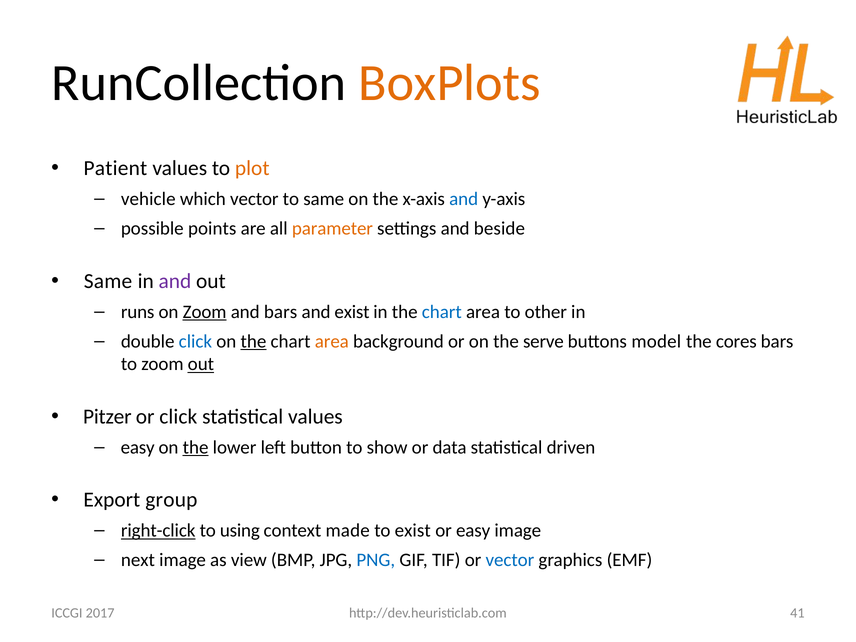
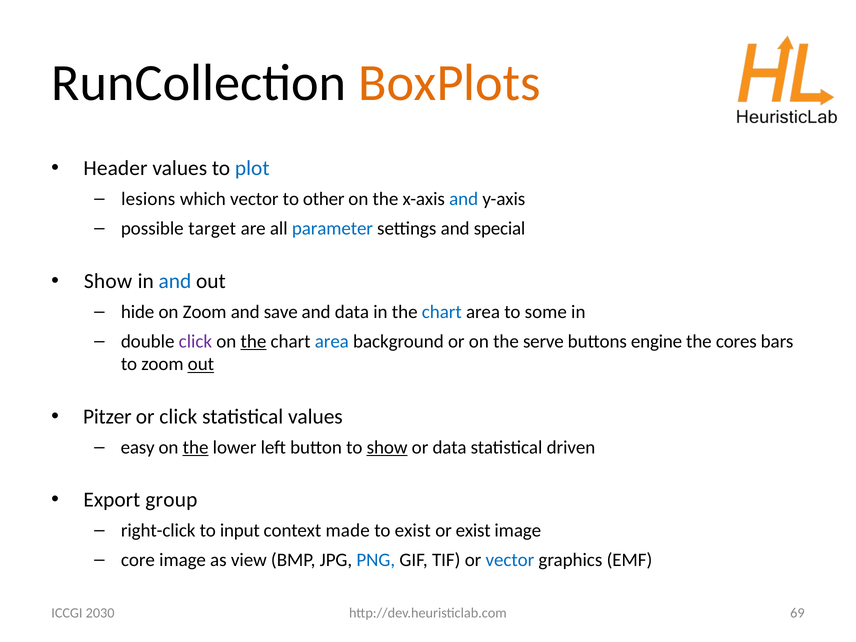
Patient: Patient -> Header (115, 168)
plot colour: orange -> blue (252, 168)
vehicle: vehicle -> lesions (148, 199)
to same: same -> other (324, 199)
points: points -> target (212, 229)
parameter colour: orange -> blue (332, 229)
beside: beside -> special (500, 229)
Same: Same -> Show (108, 281)
and colour: purple -> blue (175, 281)
runs: runs -> hide (138, 312)
Zoom underline: present -> none (205, 312)
and bars: bars -> save (281, 312)
and exist: exist -> data (352, 312)
other: other -> some (546, 312)
click colour: blue -> purple (195, 341)
area colour: orange -> blue (332, 341)
model: model -> engine (657, 341)
show underline: none -> present (387, 447)
right-click underline: present -> none (158, 531)
using: using -> input (240, 531)
or easy: easy -> exist (473, 531)
next: next -> core (138, 560)
41: 41 -> 69 (797, 613)
2017: 2017 -> 2030 (100, 613)
